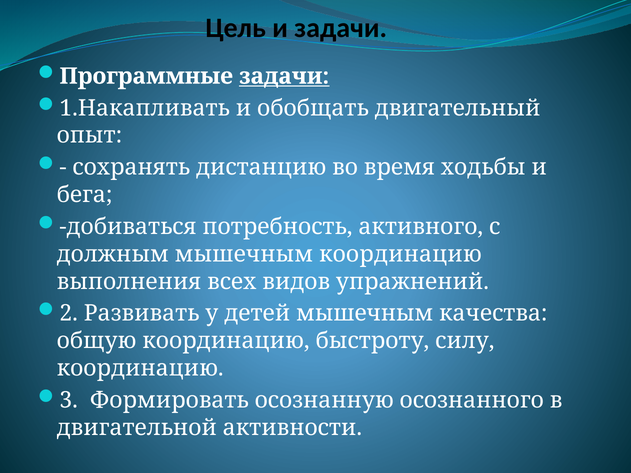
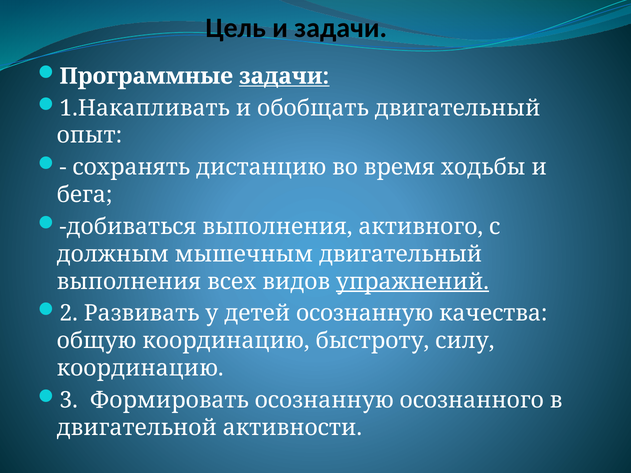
добиваться потребность: потребность -> выполнения (278, 227)
мышечным координацию: координацию -> двигательный (401, 254)
упражнений underline: none -> present (412, 282)
детей мышечным: мышечным -> осознанную (365, 314)
